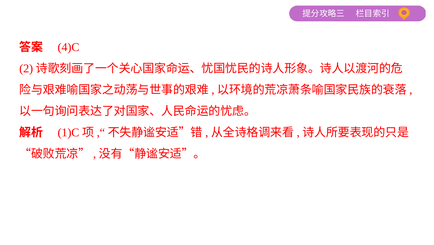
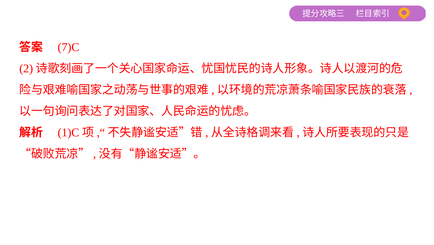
4)C: 4)C -> 7)C (68, 47)
